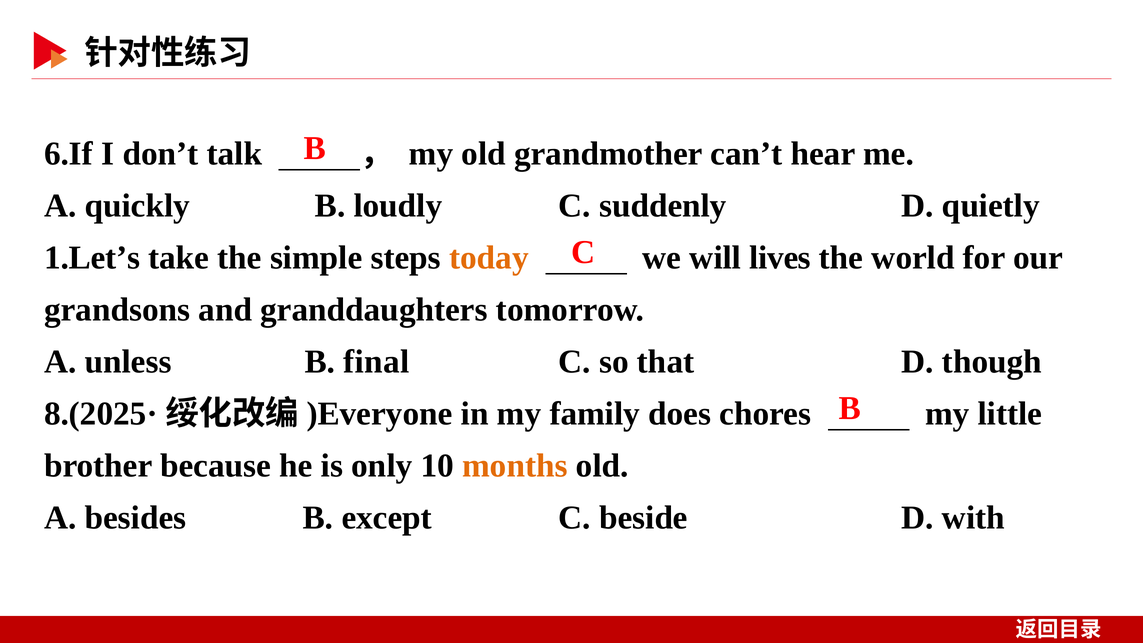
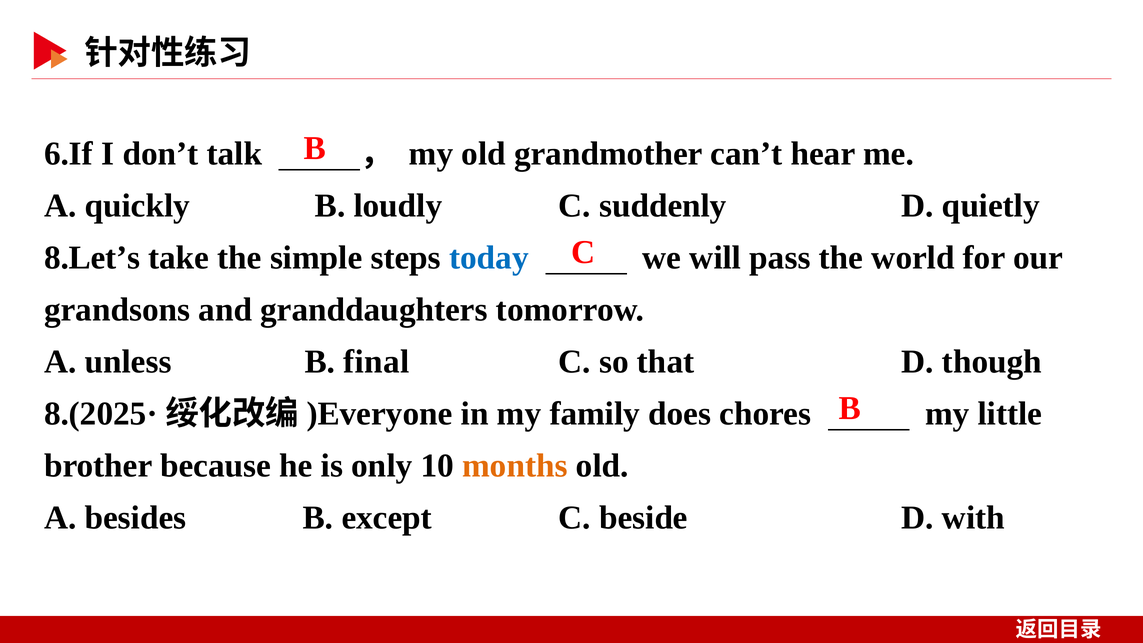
1.Let’s: 1.Let’s -> 8.Let’s (92, 258)
today colour: orange -> blue (489, 258)
lives: lives -> pass (780, 258)
